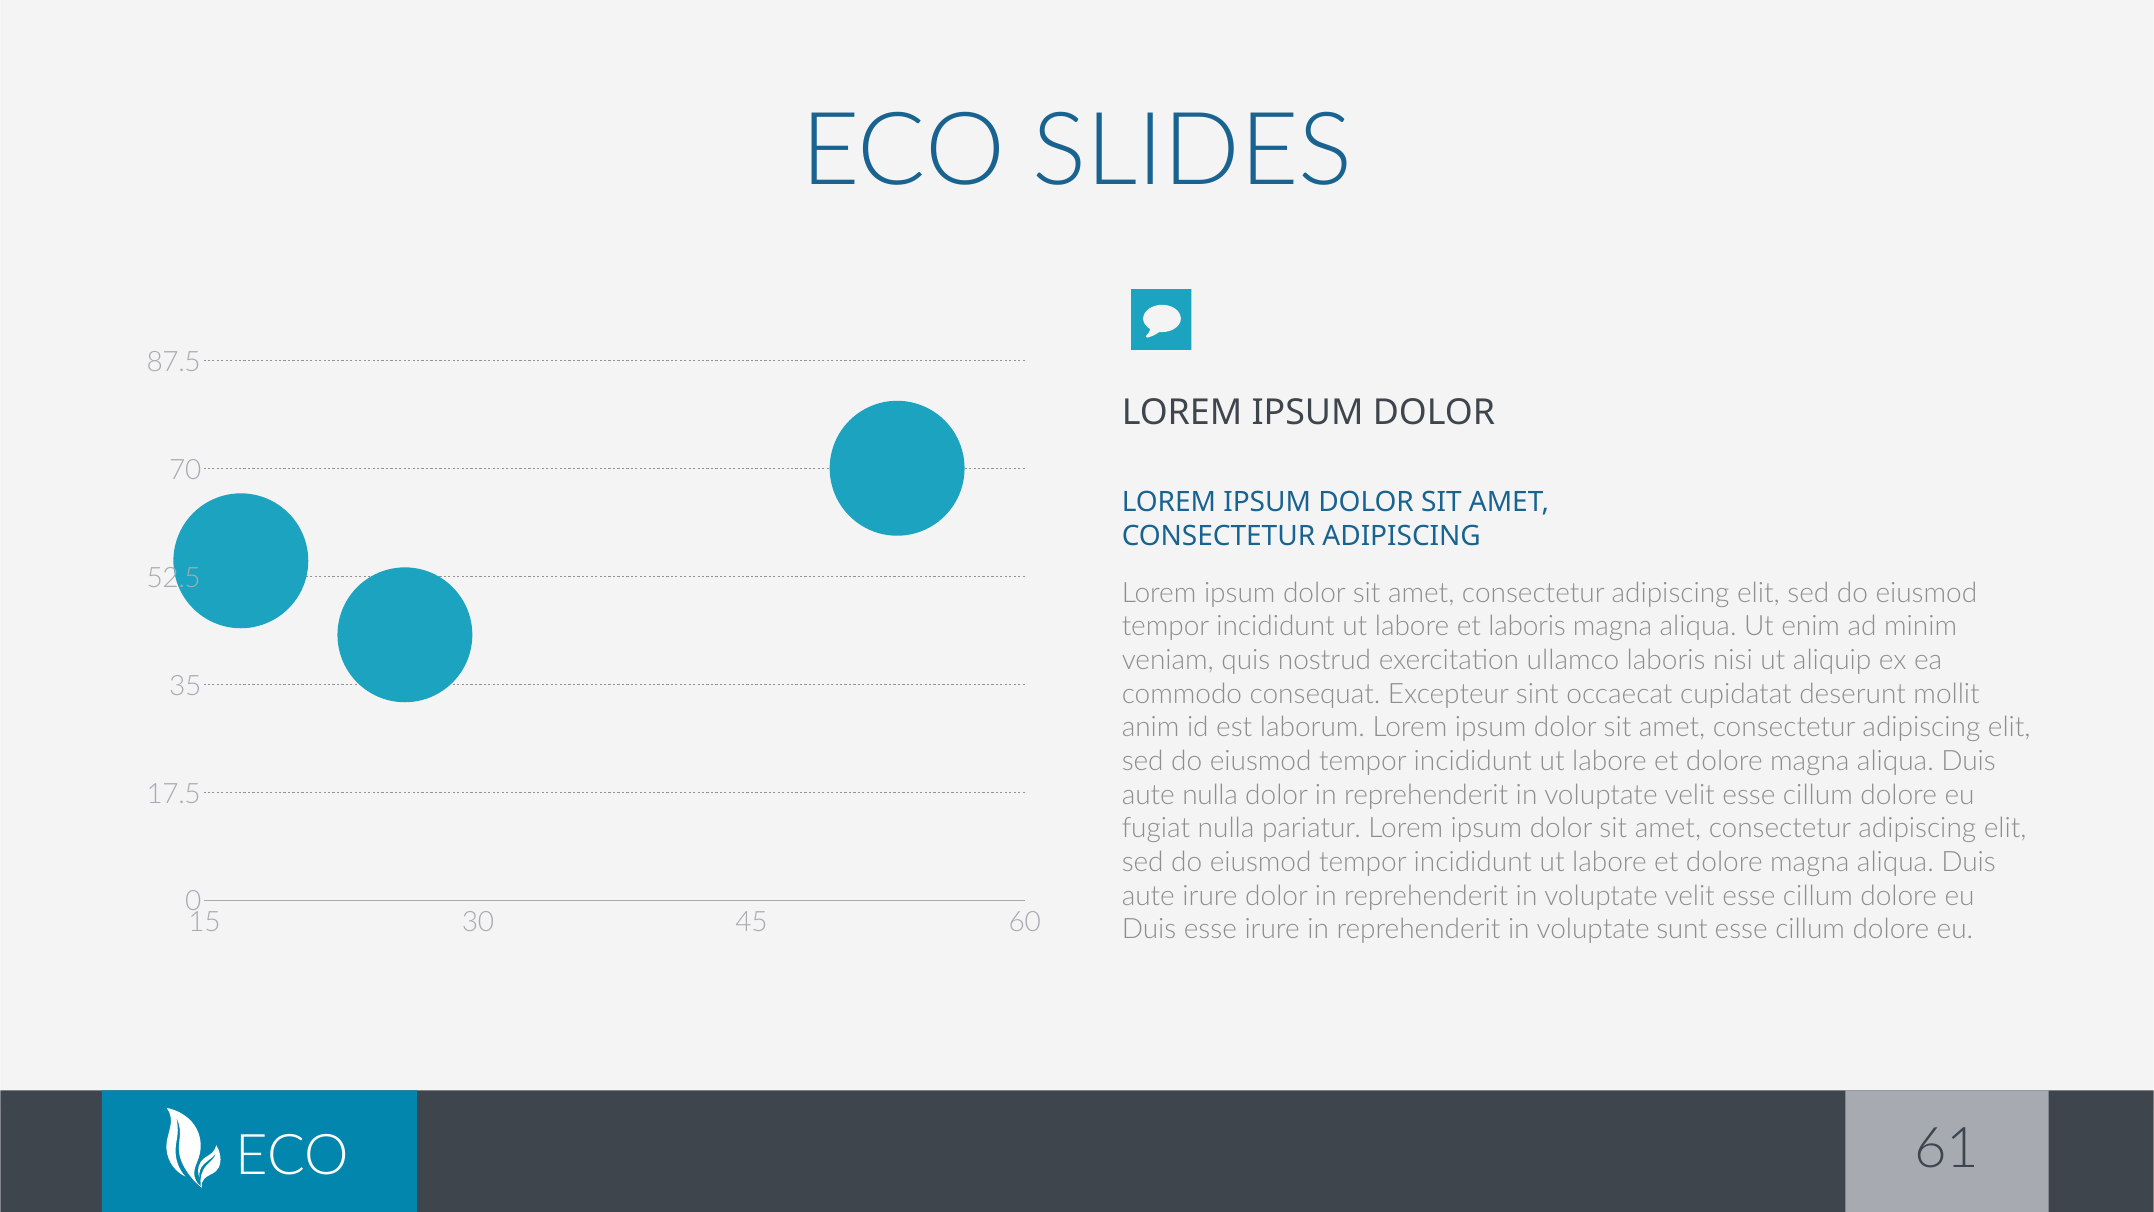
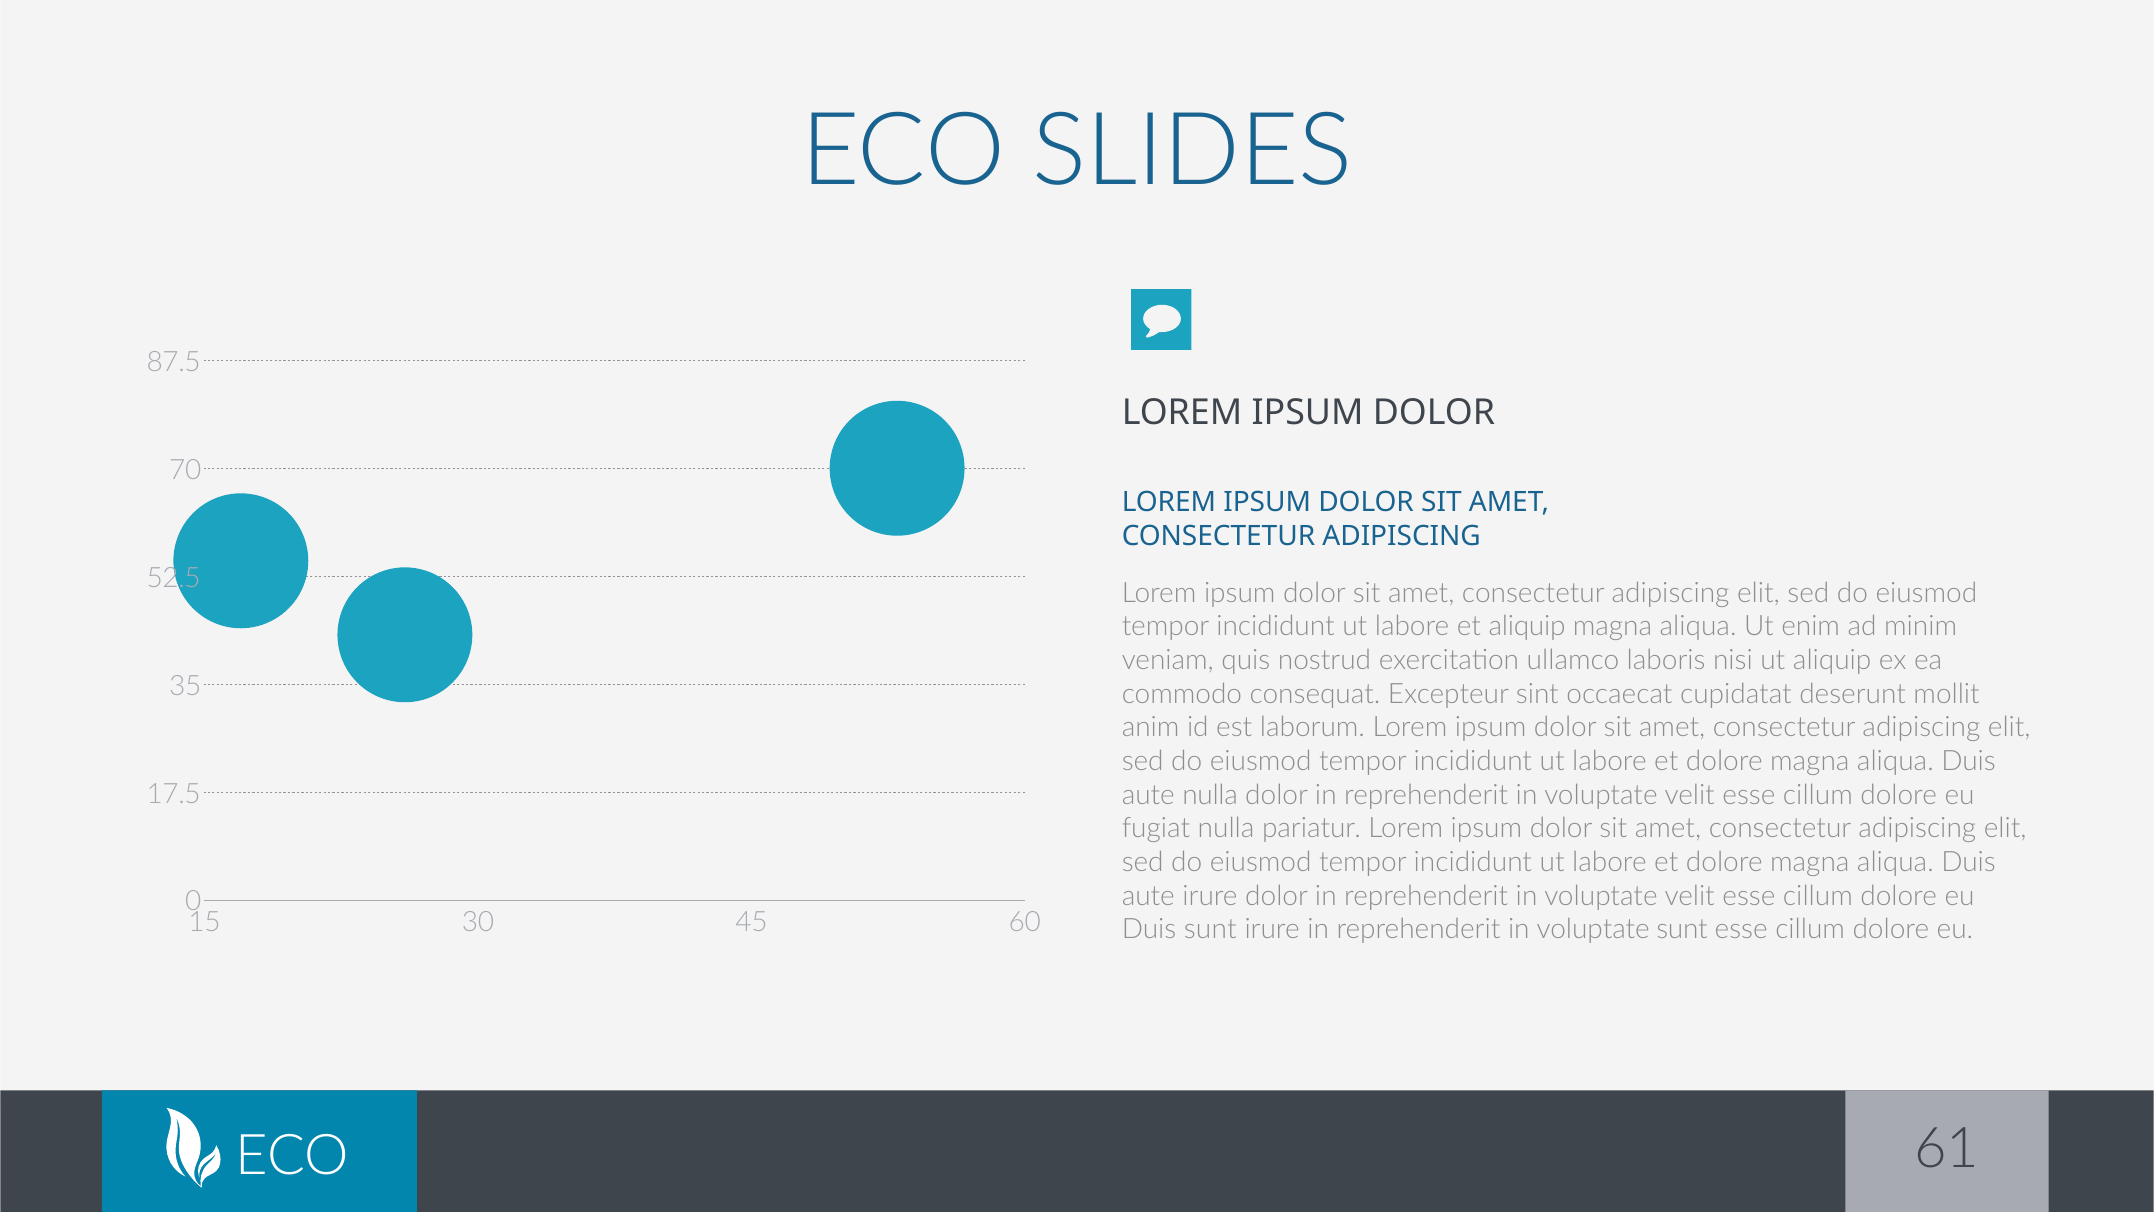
et laboris: laboris -> aliquip (1527, 627)
Duis esse: esse -> sunt (1210, 929)
